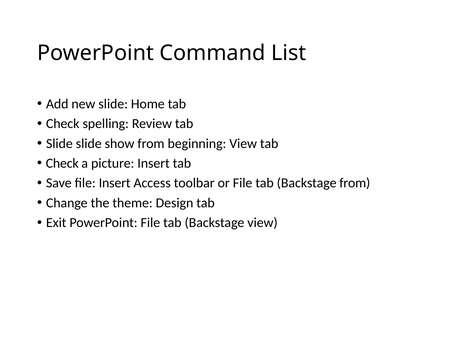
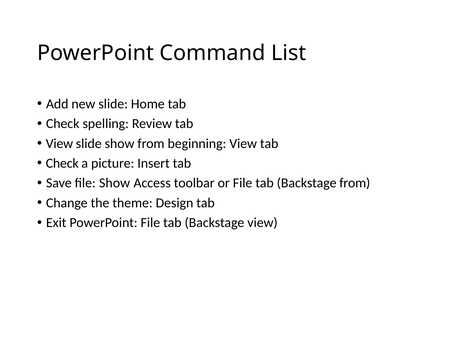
Slide: Slide -> View (59, 144)
file Insert: Insert -> Show (115, 183)
